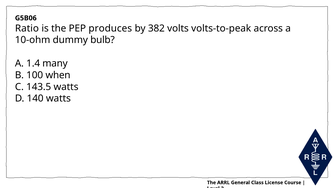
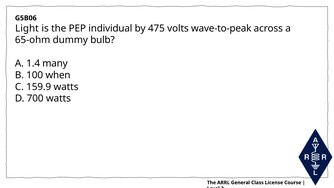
Ratio: Ratio -> Light (27, 28)
produces: produces -> individual (110, 28)
382: 382 -> 475 (156, 28)
volts-to-peak: volts-to-peak -> wave-to-peak (221, 28)
10-ohm: 10-ohm -> 65-ohm (33, 40)
143.5: 143.5 -> 159.9 (39, 87)
140: 140 -> 700 (35, 98)
